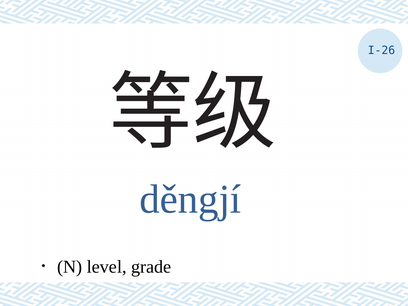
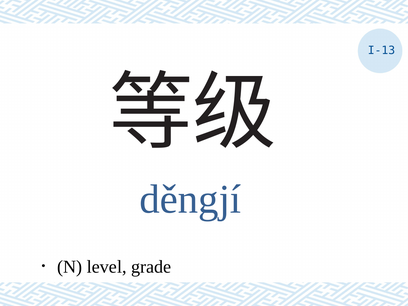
I-26: I-26 -> I-13 (381, 50)
